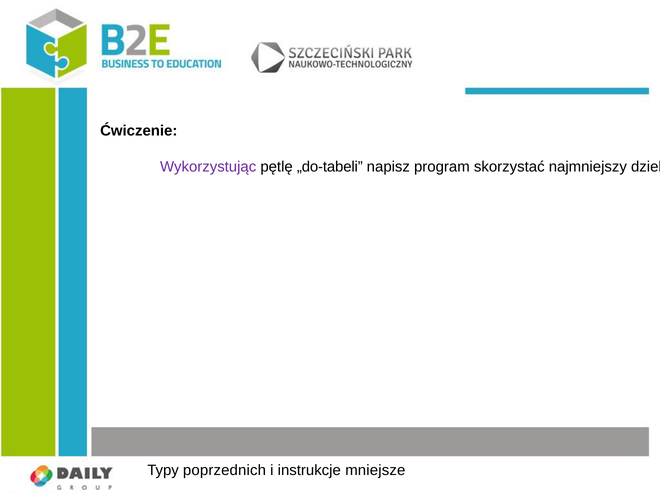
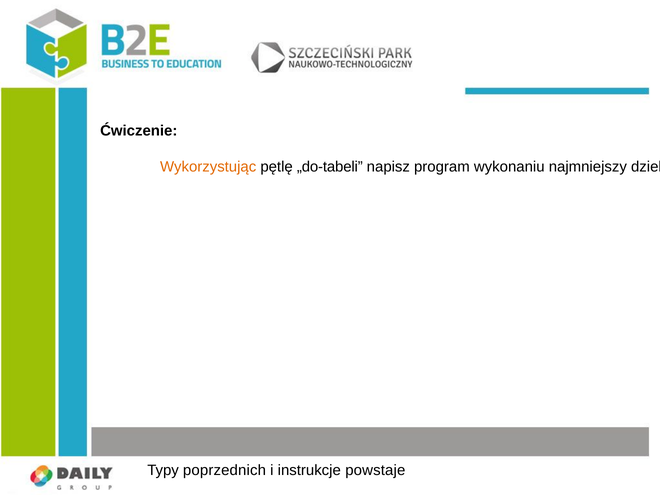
Wykorzystując colour: purple -> orange (208, 167)
skorzystać: skorzystać -> wykonaniu (509, 167)
mniejsze: mniejsze -> powstaje (375, 470)
